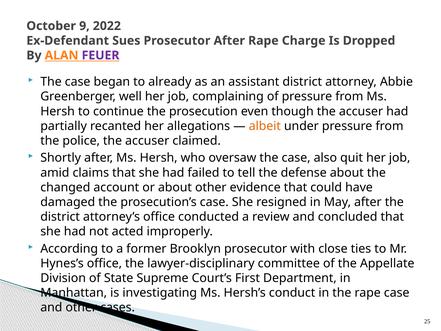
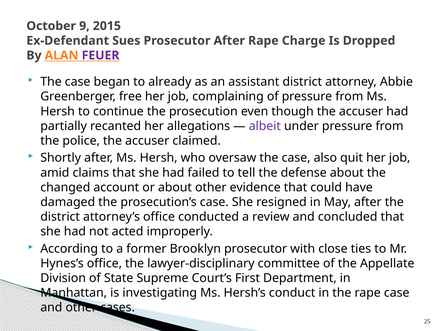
2022: 2022 -> 2015 (107, 26)
well: well -> free (130, 97)
albeit colour: orange -> purple (265, 126)
